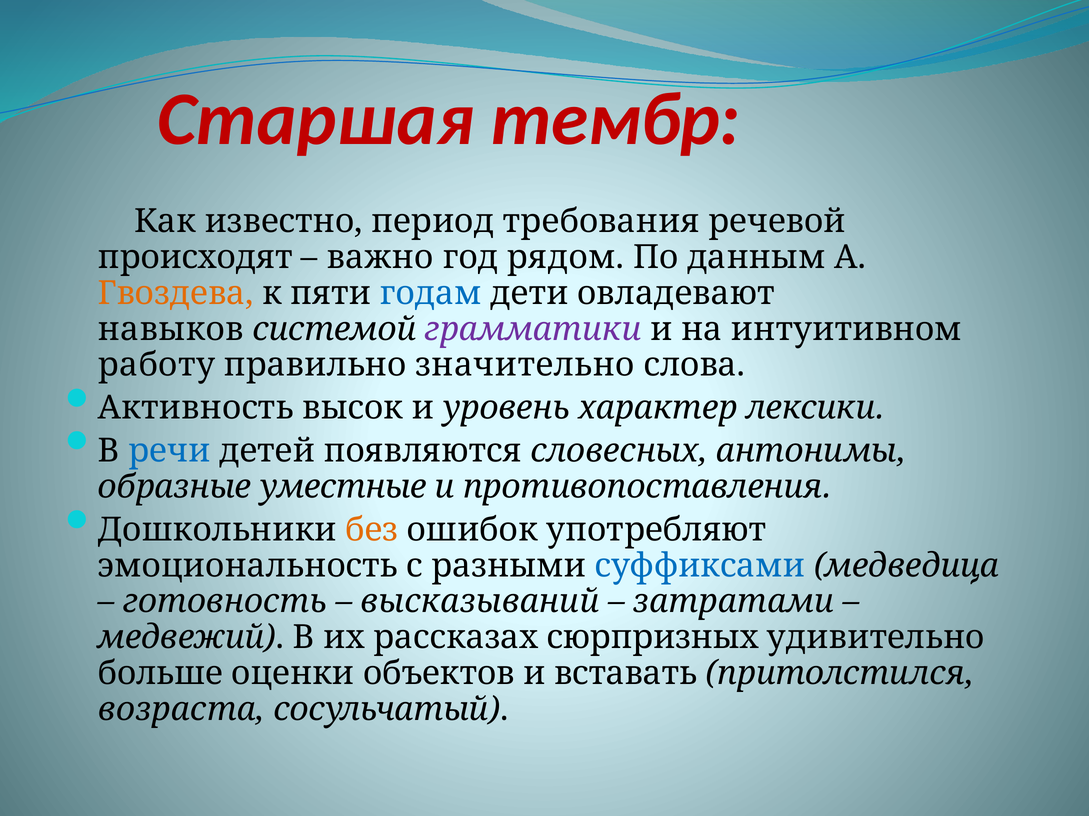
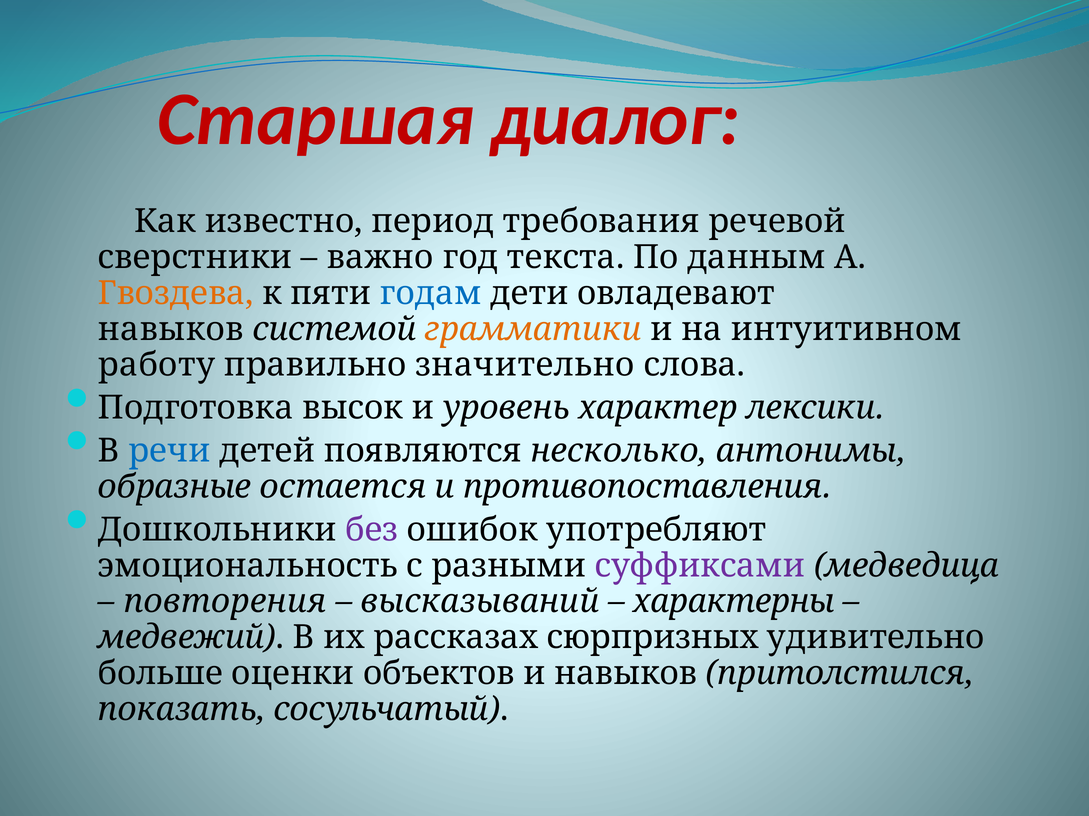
тембр: тембр -> диалог (616, 120)
происходят: происходят -> сверстники (195, 258)
рядом: рядом -> текста (566, 258)
грамматики colour: purple -> orange (533, 329)
Активность: Активность -> Подготовка (196, 408)
словесных: словесных -> несколько (619, 451)
уместные: уместные -> остается (343, 487)
без colour: orange -> purple (372, 530)
суффиксами colour: blue -> purple (700, 566)
готовность: готовность -> повторения (225, 602)
затратами: затратами -> характерны (734, 602)
и вставать: вставать -> навыков (626, 674)
возраста: возраста -> показать (182, 710)
